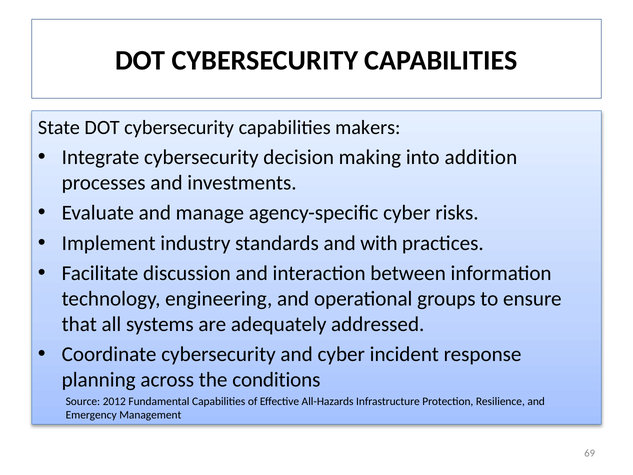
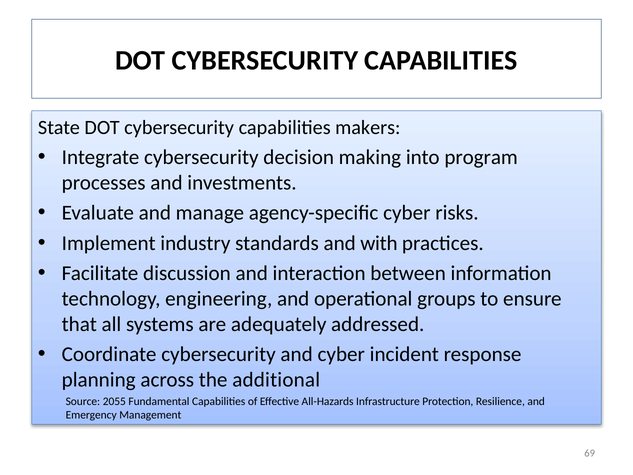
addition: addition -> program (481, 157)
conditions: conditions -> additional (276, 380)
2012: 2012 -> 2055 (114, 401)
